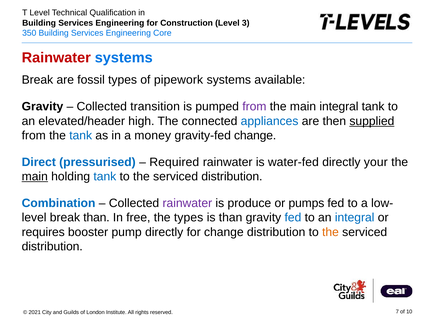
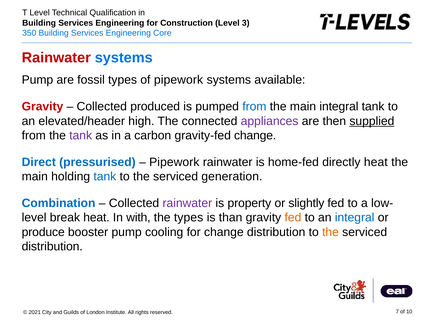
Break: Break -> Pump (37, 80)
Gravity colour: black -> red (42, 106)
transition: transition -> produced (155, 106)
from colour: purple -> blue (254, 106)
appliances colour: blue -> purple (270, 121)
tank colour: blue -> purple (81, 135)
money: money -> carbon (153, 135)
Required: Required -> Pipework (174, 162)
water-fed: water-fed -> home-fed (293, 162)
directly your: your -> heat (376, 162)
main underline: present -> none (35, 176)
distribution: distribution -> generation (232, 176)
produce: produce -> property (249, 203)
pumps: pumps -> slightly (306, 203)
break than: than -> heat (96, 217)
free: free -> with (138, 217)
fed colour: blue -> orange (293, 217)
requires: requires -> produce (43, 232)
pump directly: directly -> cooling (164, 232)
